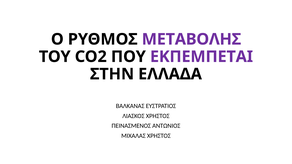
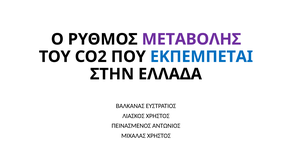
ΕΚΠΕΜΠΕΤΑΙ colour: purple -> blue (202, 57)
